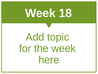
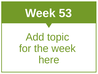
18: 18 -> 53 (65, 13)
